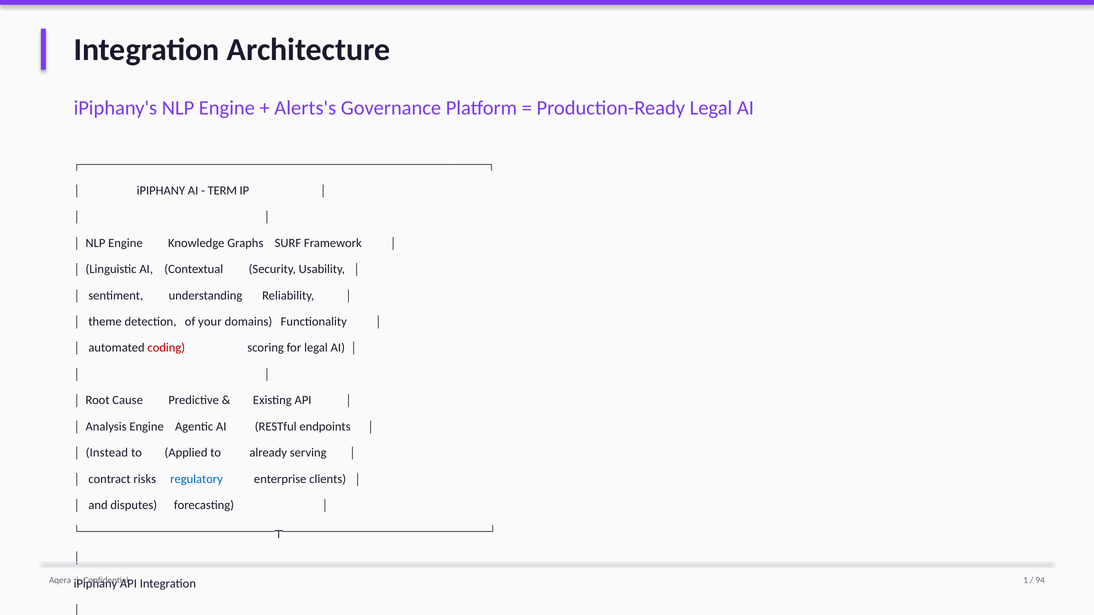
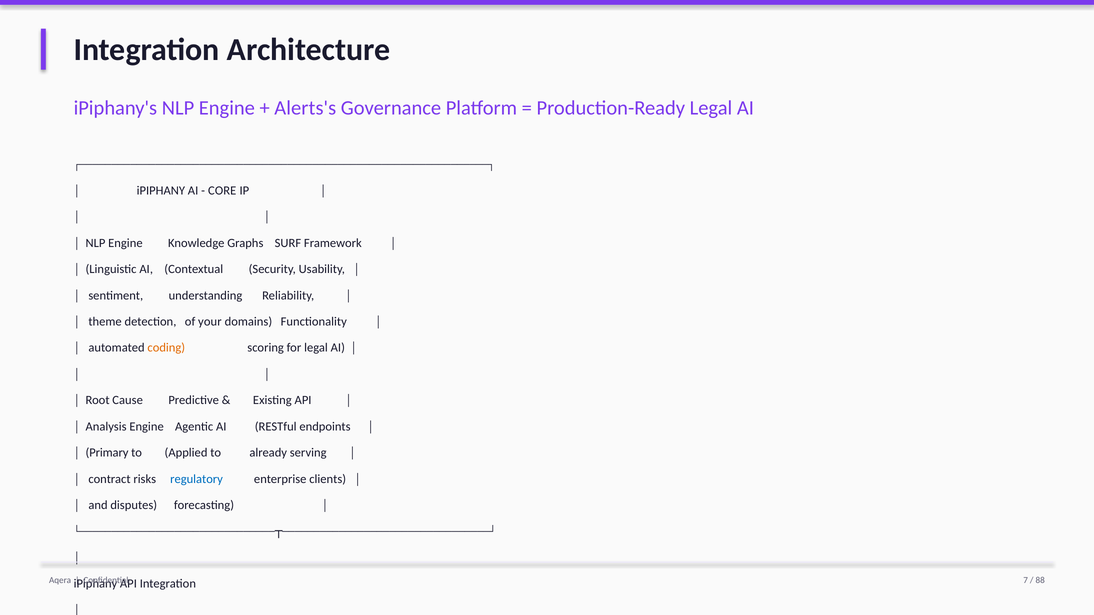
TERM: TERM -> CORE (222, 191)
coding colour: red -> orange (166, 348)
Instead: Instead -> Primary (107, 453)
1: 1 -> 7 (1026, 580)
94: 94 -> 88 (1040, 580)
